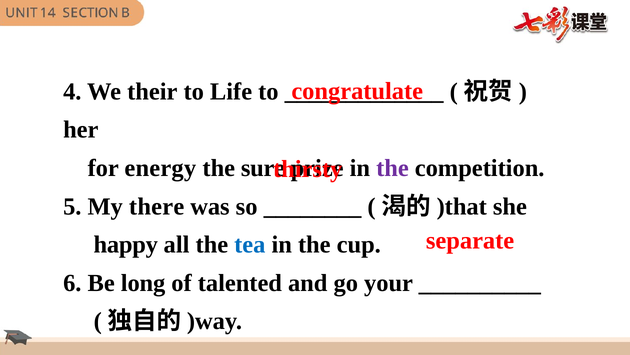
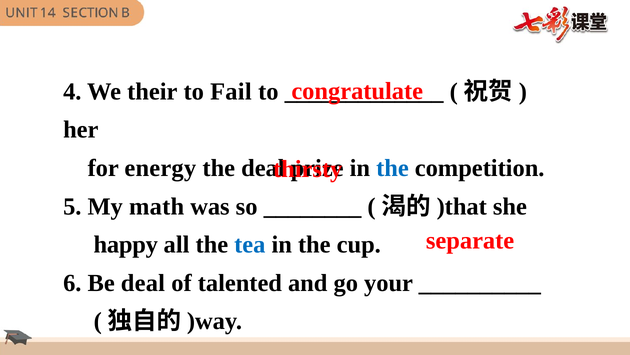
Life: Life -> Fail (231, 91)
the sure: sure -> deal (263, 168)
the colour: purple -> blue (392, 168)
there: there -> math (157, 206)
Be long: long -> deal (143, 283)
